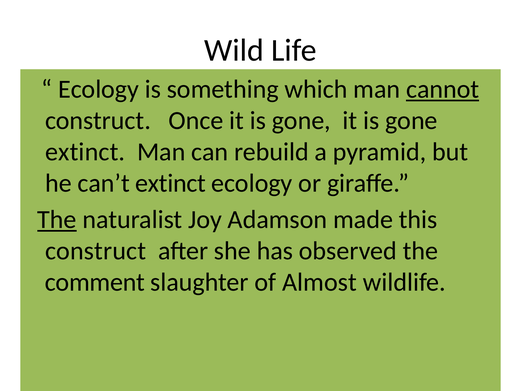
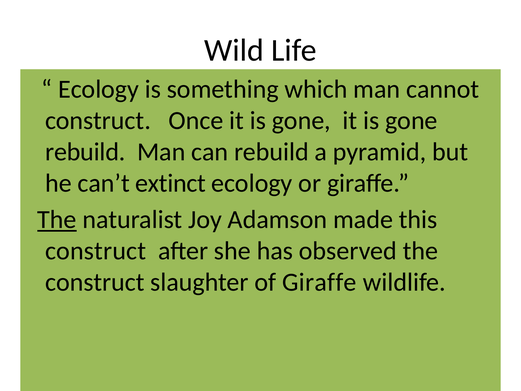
cannot underline: present -> none (443, 89)
extinct: extinct -> rebuild (85, 152)
comment: comment -> construct (95, 282)
of Almost: Almost -> Giraffe (319, 282)
